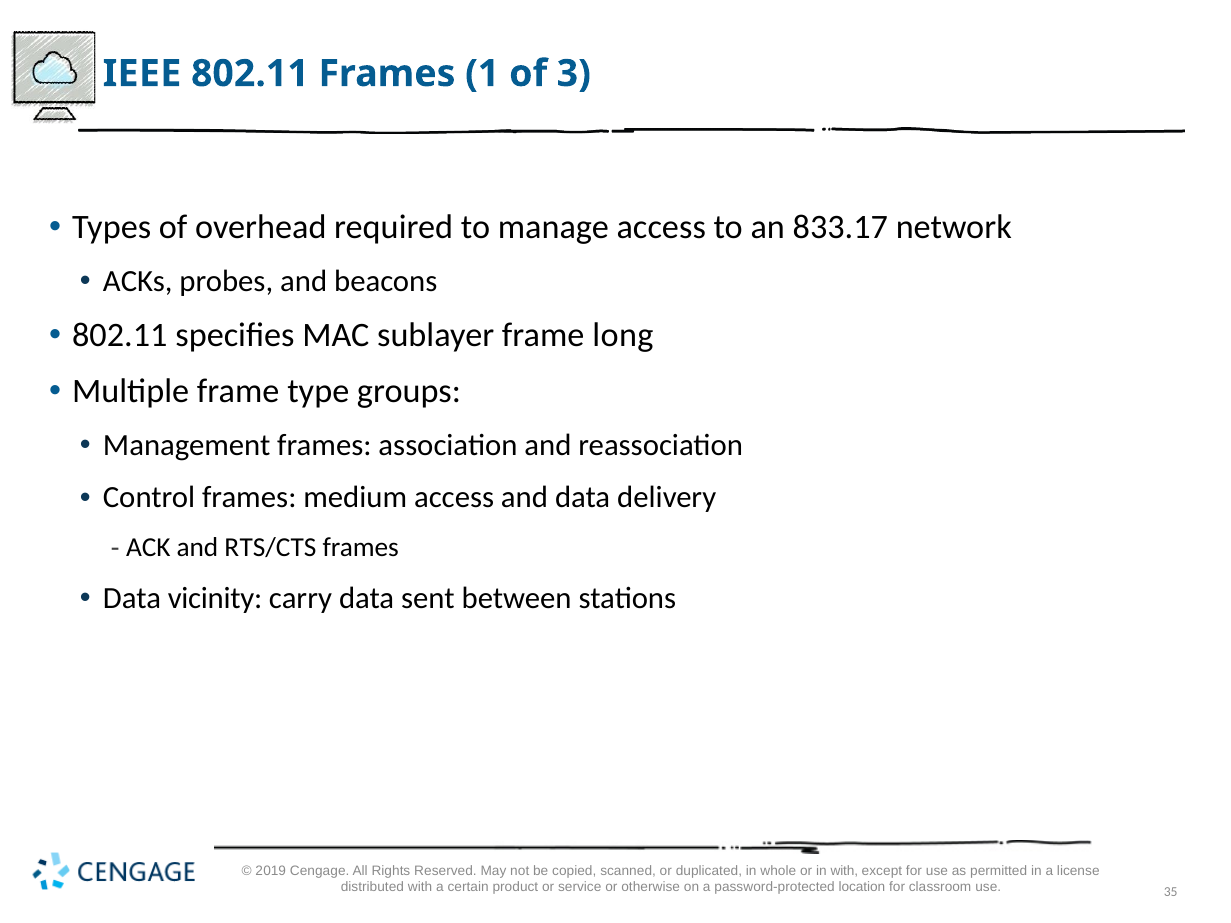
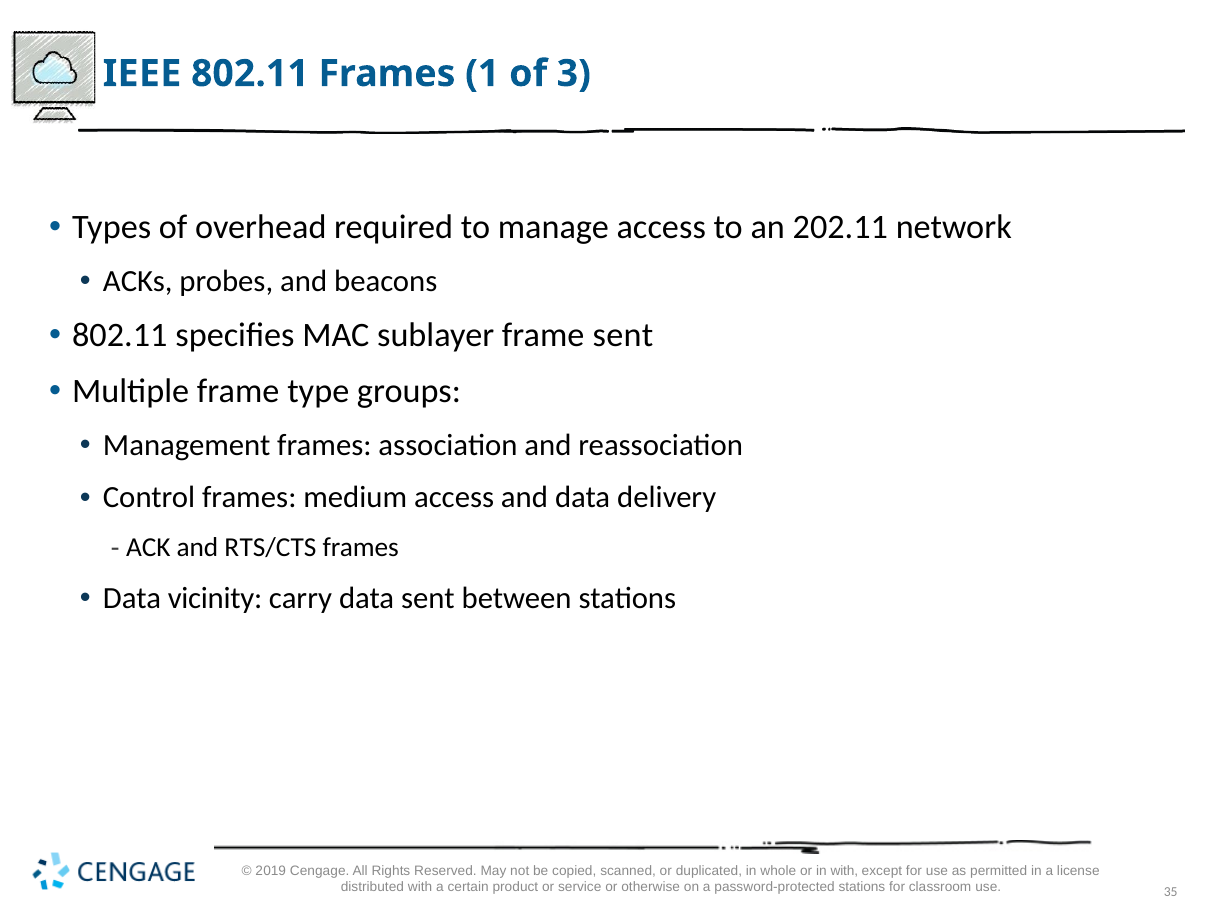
833.17: 833.17 -> 202.11 (840, 227)
frame long: long -> sent (623, 335)
password-protected location: location -> stations (862, 887)
